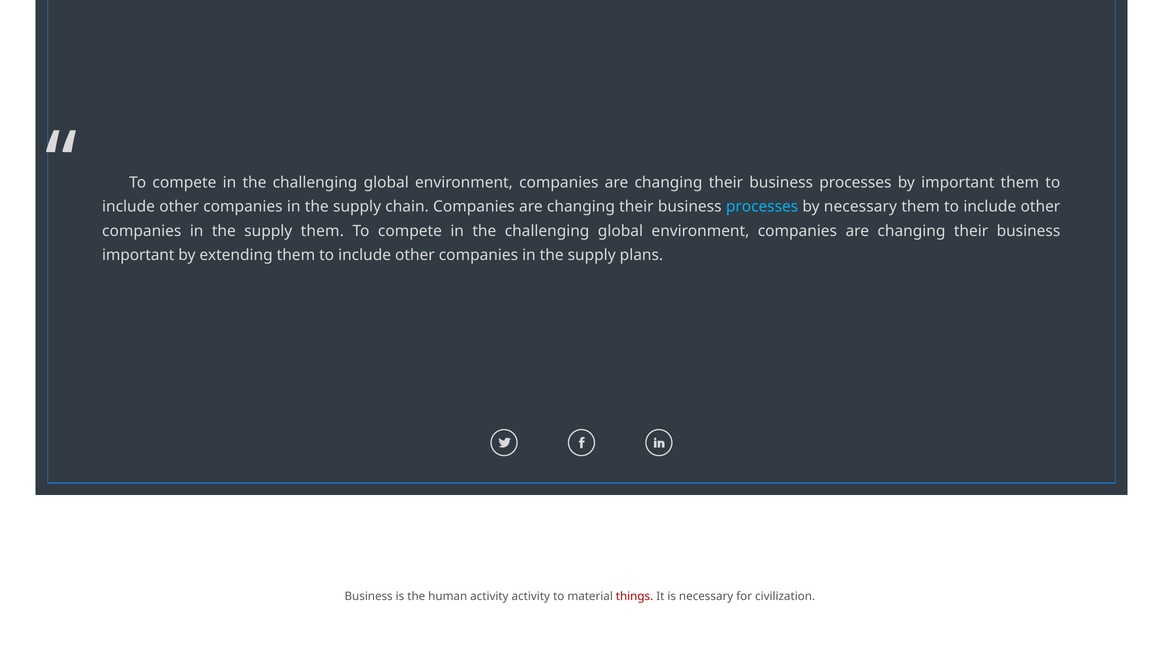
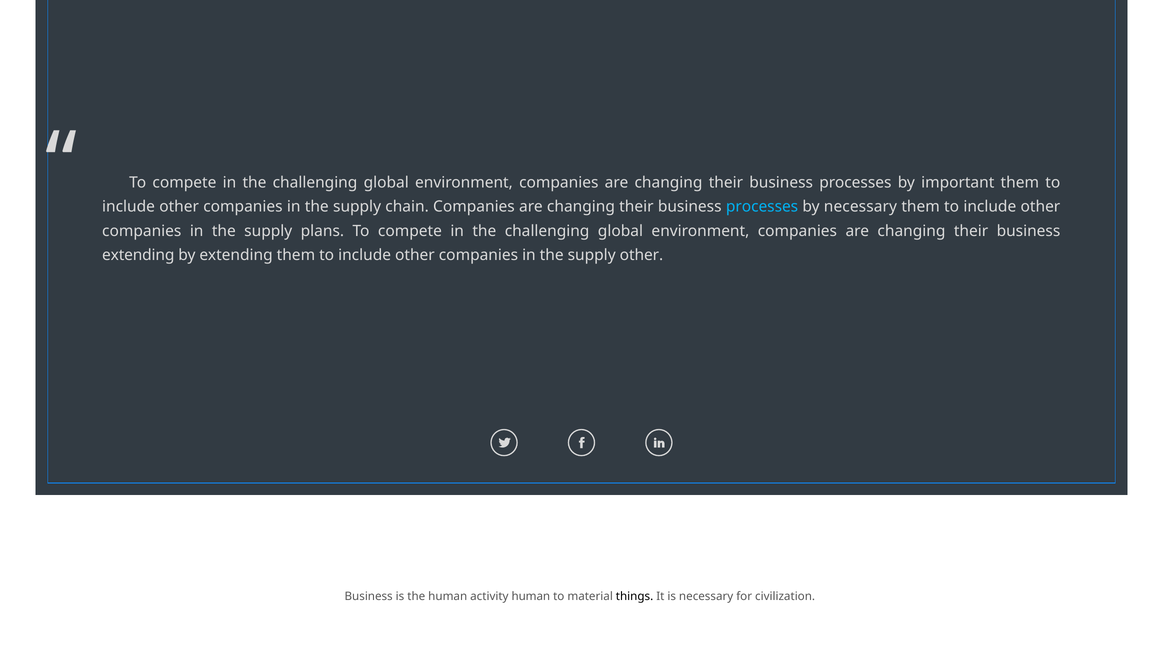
supply them: them -> plans (322, 231)
important: important -> extending (138, 255)
supply plans: plans -> other (641, 255)
activity activity: activity -> human (531, 596)
things colour: red -> black (635, 596)
